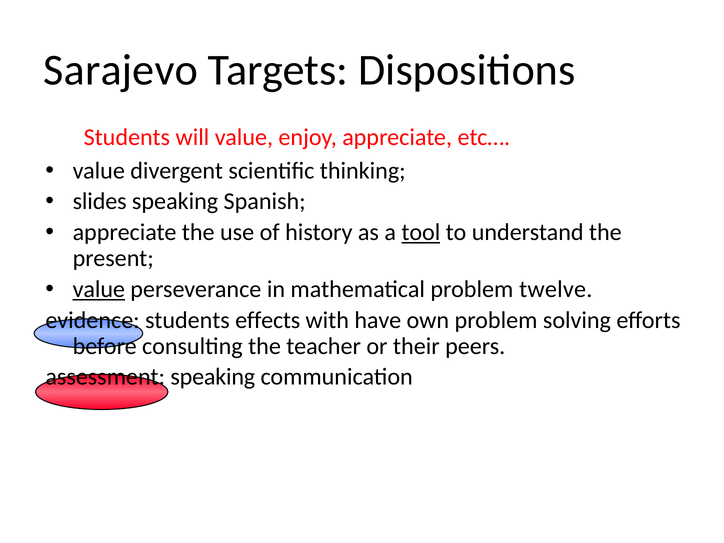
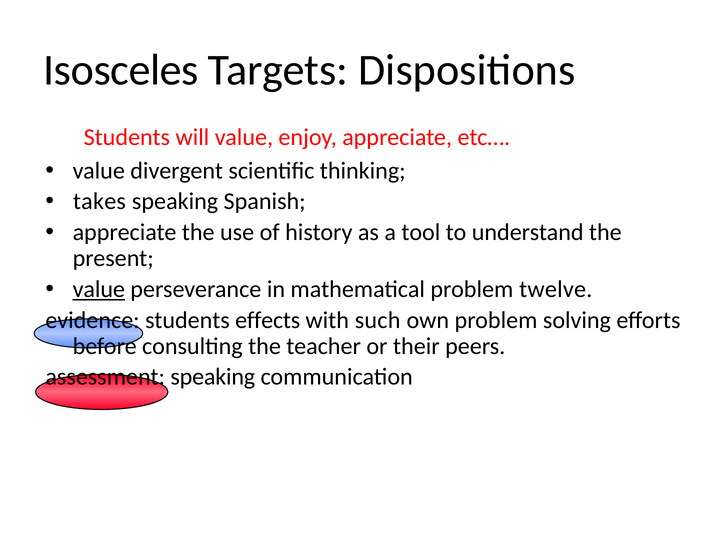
Sarajevo: Sarajevo -> Isosceles (121, 70)
slides: slides -> takes (99, 201)
tool underline: present -> none (421, 232)
have: have -> such (378, 320)
